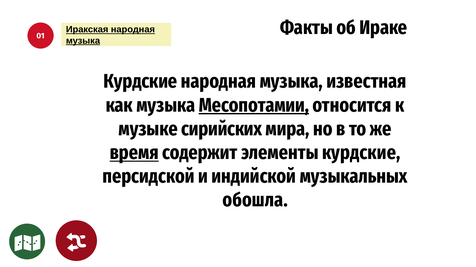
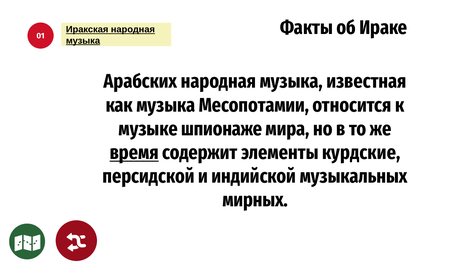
Курдские: Курдские -> Арабских (140, 82)
Месопотамии underline: present -> none (254, 105)
сирийских: сирийских -> шпионаже (222, 129)
обошла: обошла -> мирных (255, 201)
